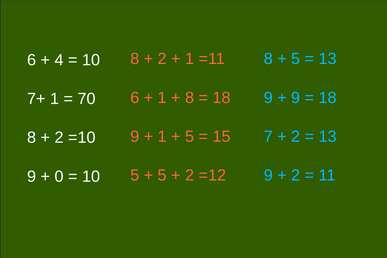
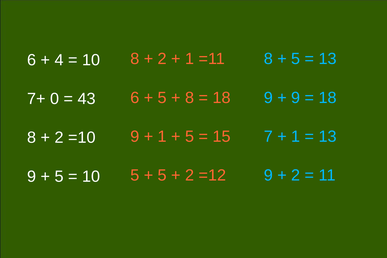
1: 1 -> 5 (162, 98)
7+ 1: 1 -> 0 (55, 99)
70: 70 -> 43 (87, 99)
2: 2 -> 1 (296, 137)
0: 0 -> 5 (59, 176)
